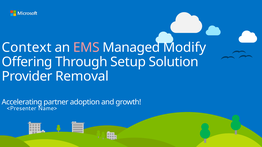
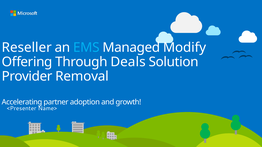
Context: Context -> Reseller (27, 48)
EMS colour: pink -> light blue (86, 48)
Setup: Setup -> Deals (128, 62)
